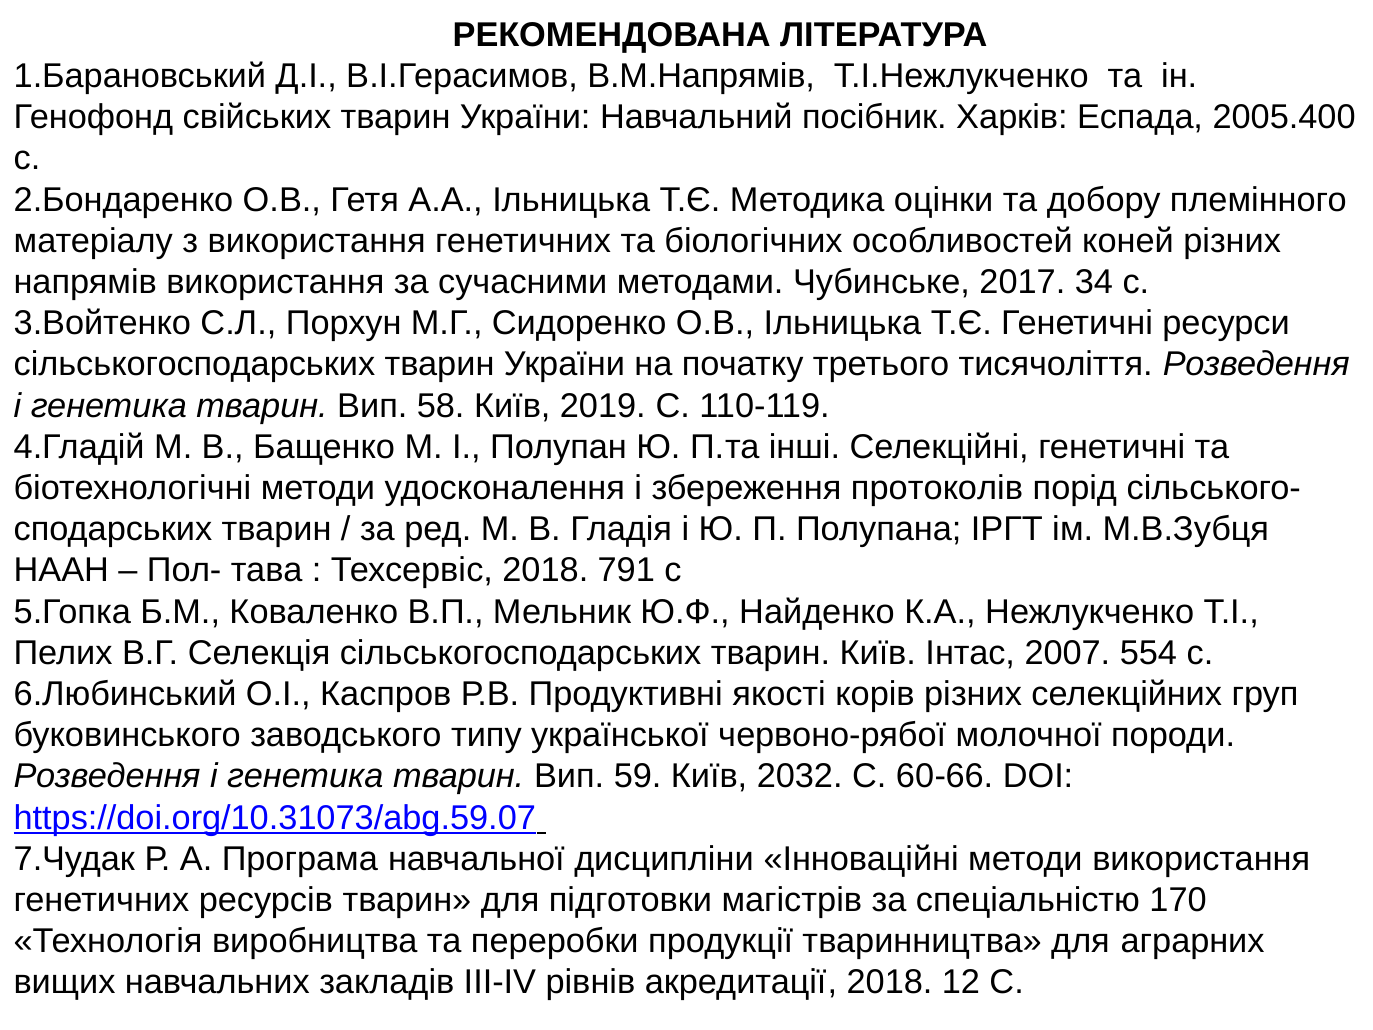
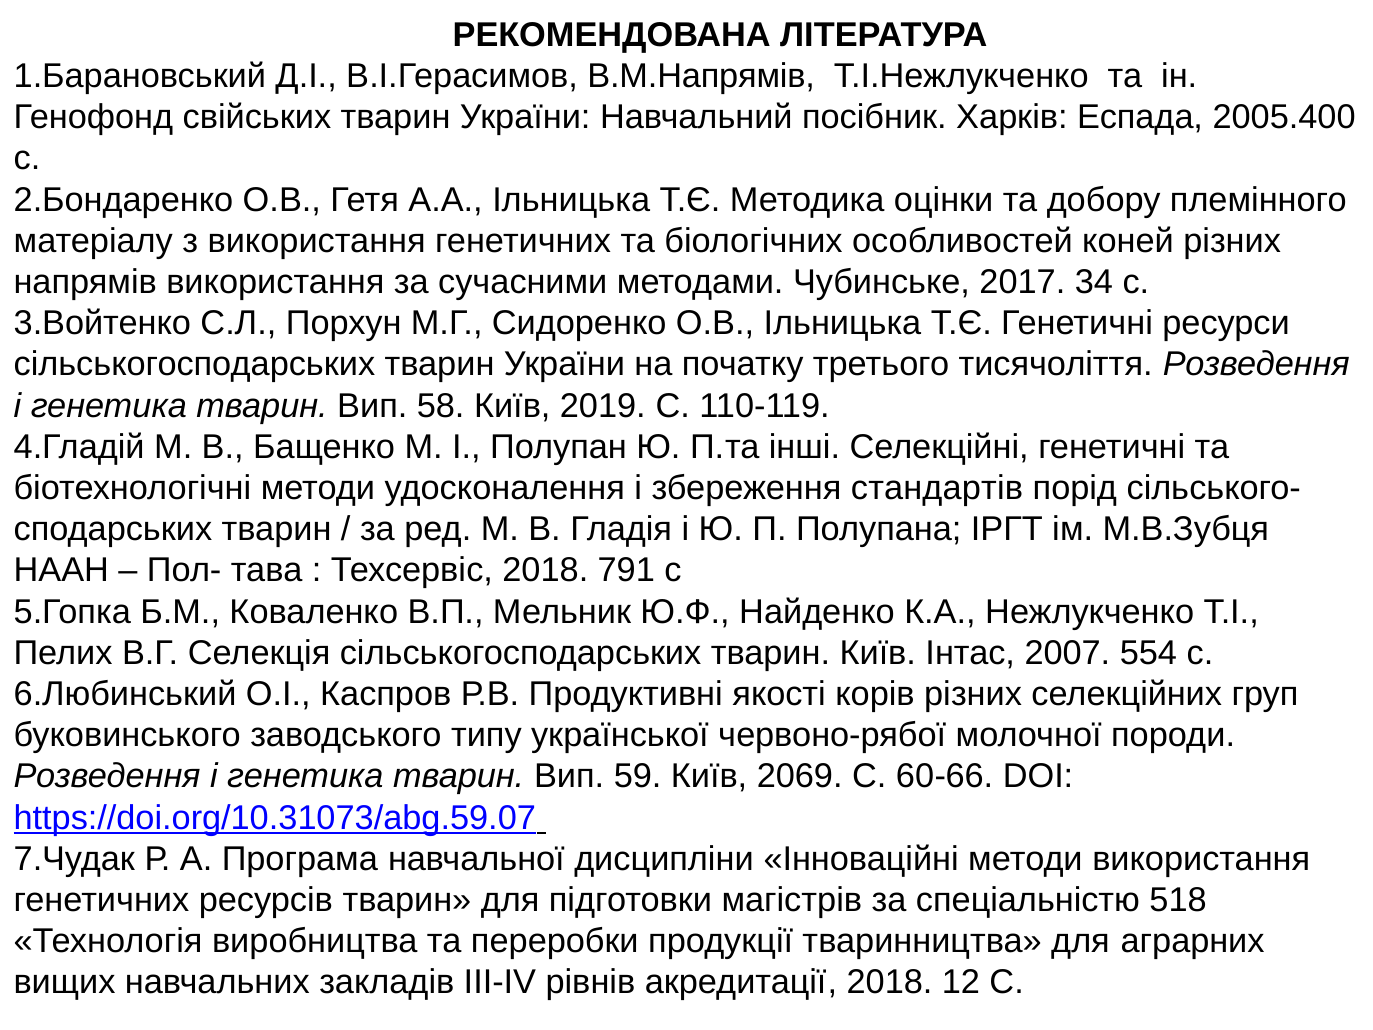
протоколів: протоколів -> стандартів (937, 488)
2032: 2032 -> 2069 (800, 776)
170: 170 -> 518 (1178, 900)
